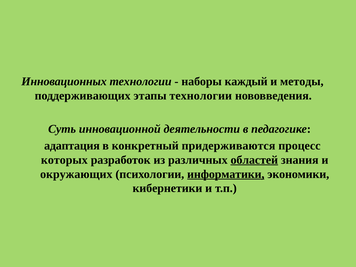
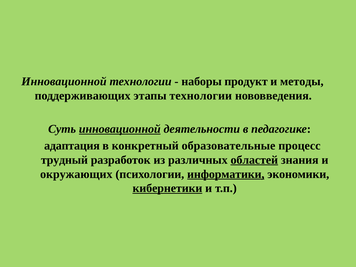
Инновационных: Инновационных -> Инновационной (64, 82)
каждый: каждый -> продукт (246, 82)
инновационной underline: none -> present (120, 129)
придерживаются: придерживаются -> образовательные (229, 146)
которых: которых -> трудный (64, 160)
кибернетики underline: none -> present (167, 188)
